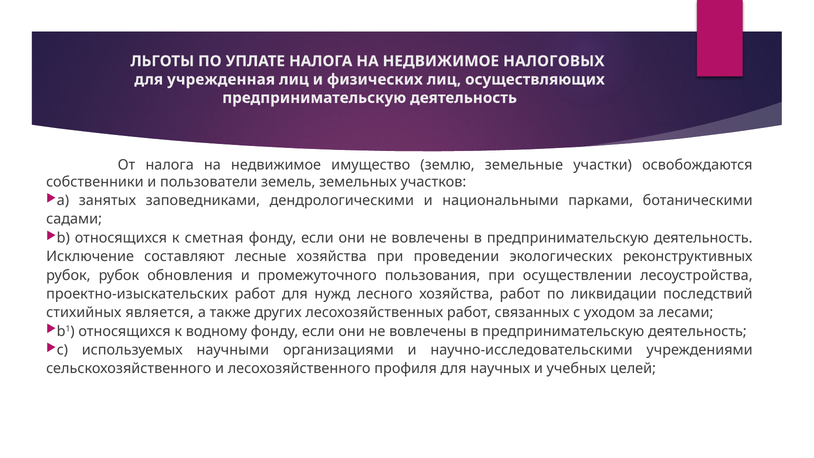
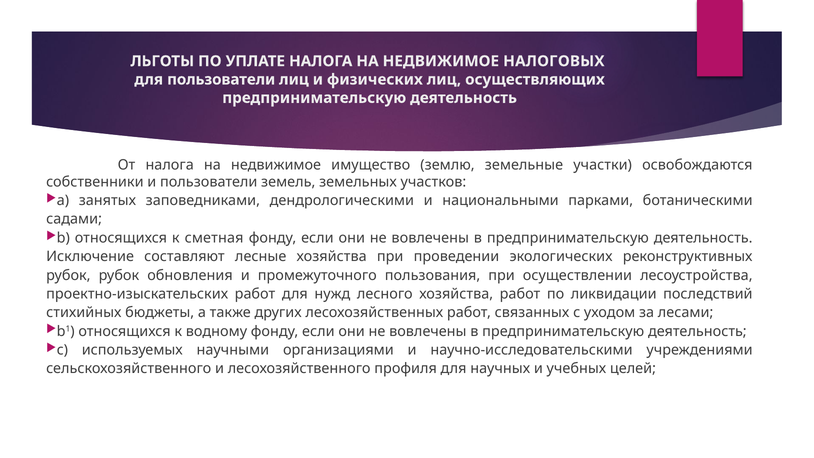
для учрежденная: учрежденная -> пользователи (221, 79)
является: является -> бюджеты (160, 313)
